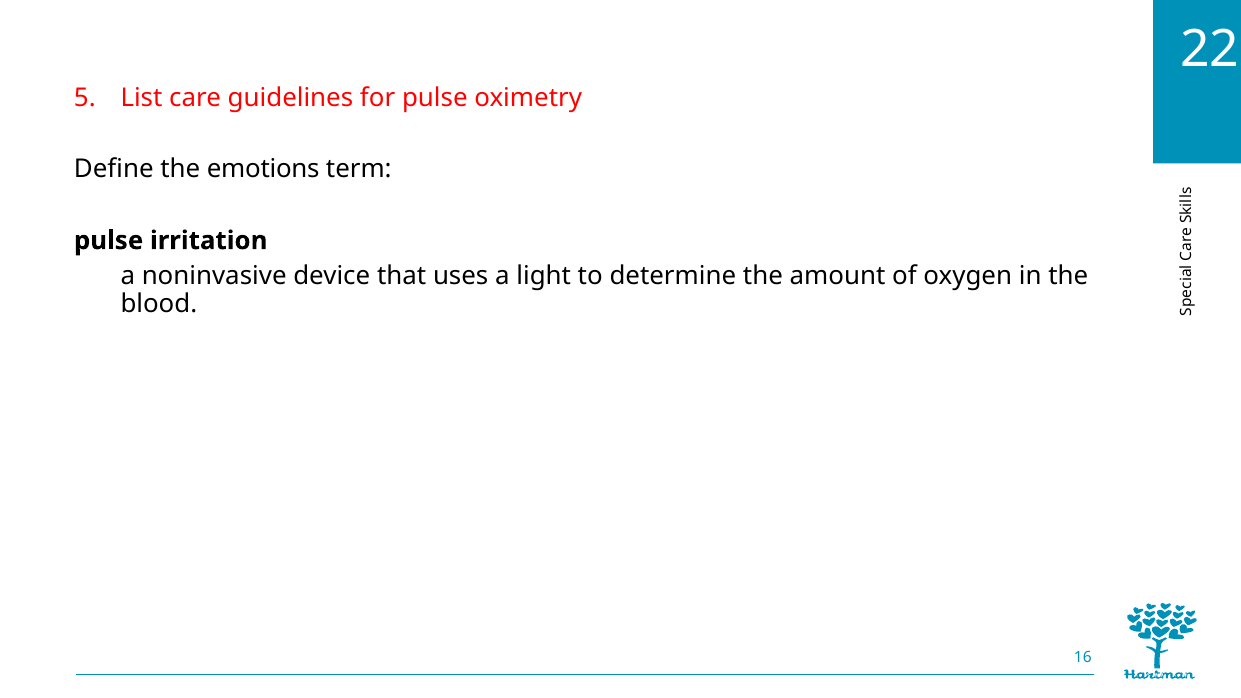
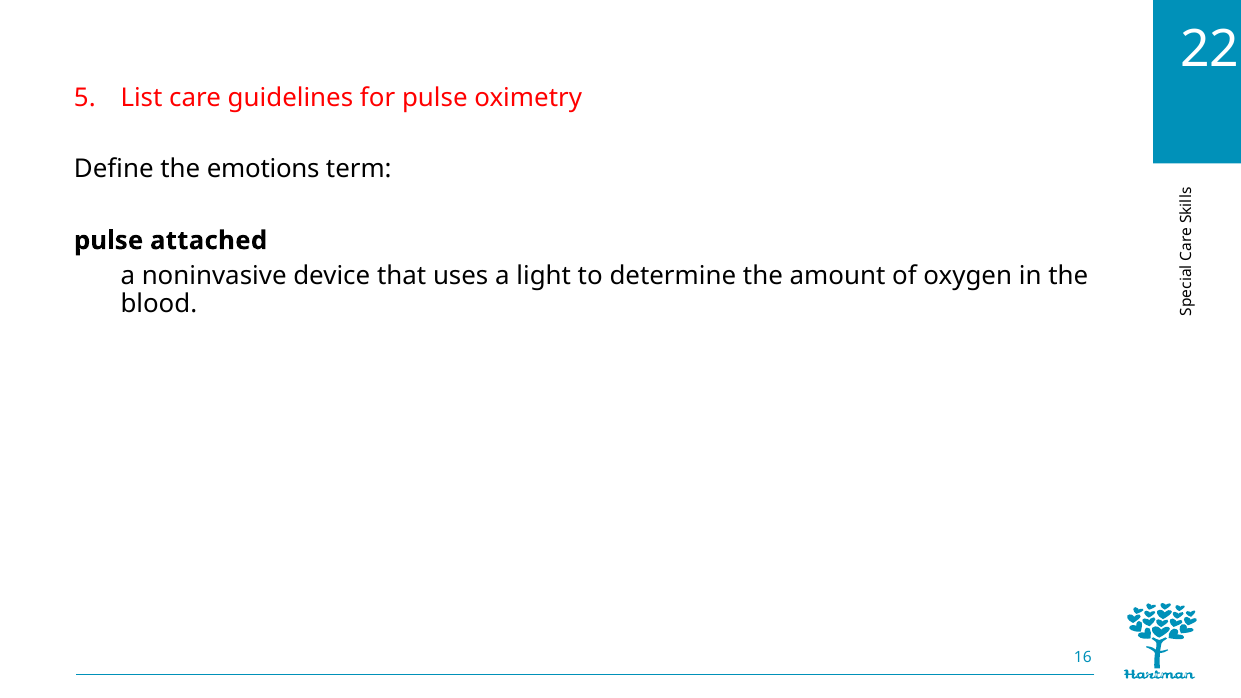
irritation: irritation -> attached (209, 241)
